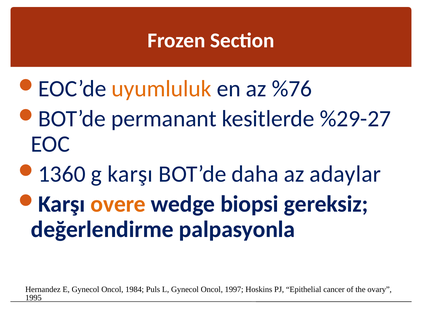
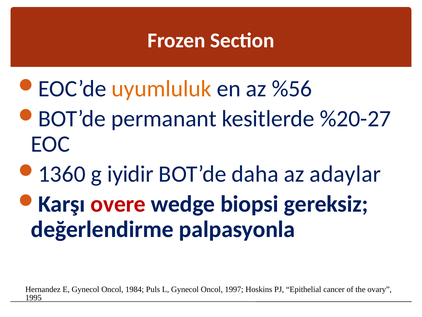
%76: %76 -> %56 (292, 88)
%29-27: %29-27 -> %20-27 (355, 118)
karşı: karşı -> iyidir (130, 174)
overe colour: orange -> red (118, 204)
